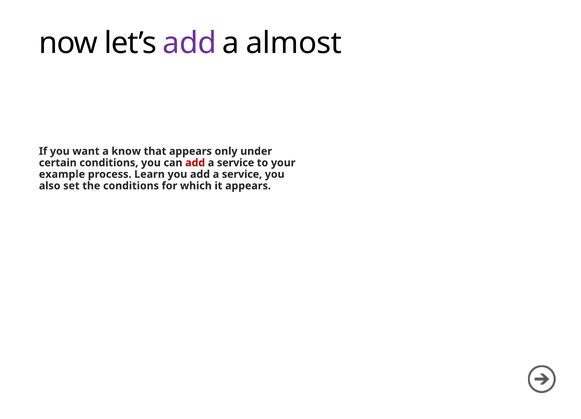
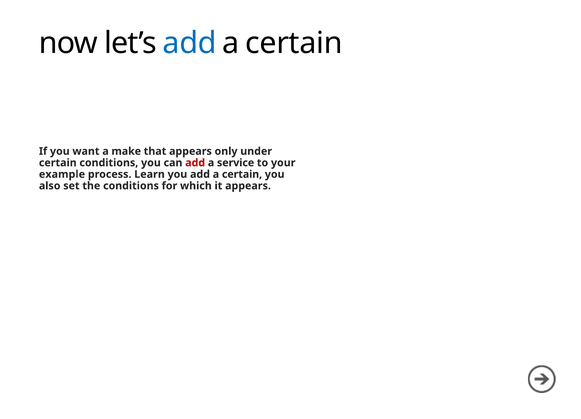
add colour: purple -> blue (190, 43)
almost: almost -> certain (294, 43)
know: know -> make (126, 151)
you add a service: service -> certain (242, 174)
